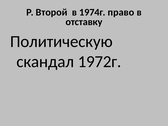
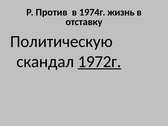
Второй: Второй -> Против (52, 12)
право: право -> жизнь (121, 12)
1972г underline: none -> present (100, 62)
